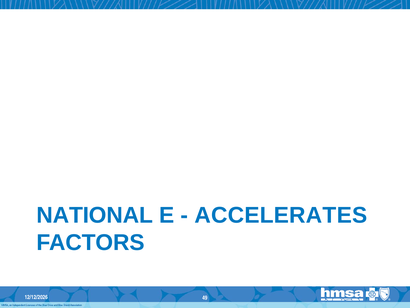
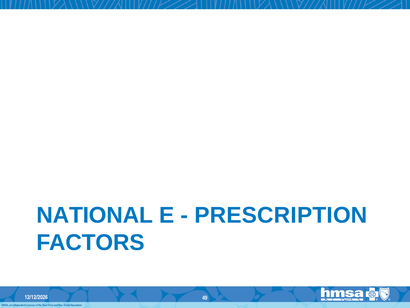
ACCELERATES: ACCELERATES -> PRESCRIPTION (281, 215)
